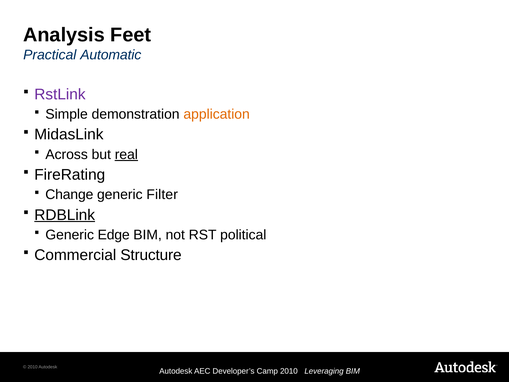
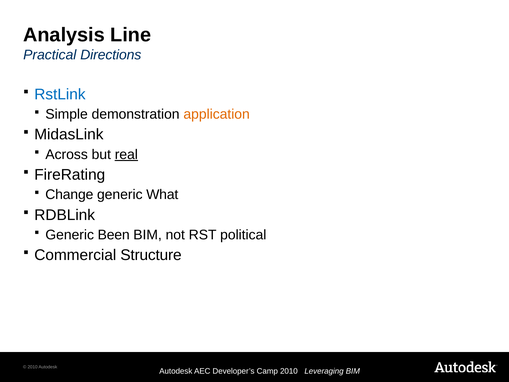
Feet: Feet -> Line (131, 35)
Automatic: Automatic -> Directions (111, 55)
RstLink colour: purple -> blue (60, 94)
Filter: Filter -> What (162, 195)
RDBLink underline: present -> none (65, 215)
Edge: Edge -> Been (114, 235)
